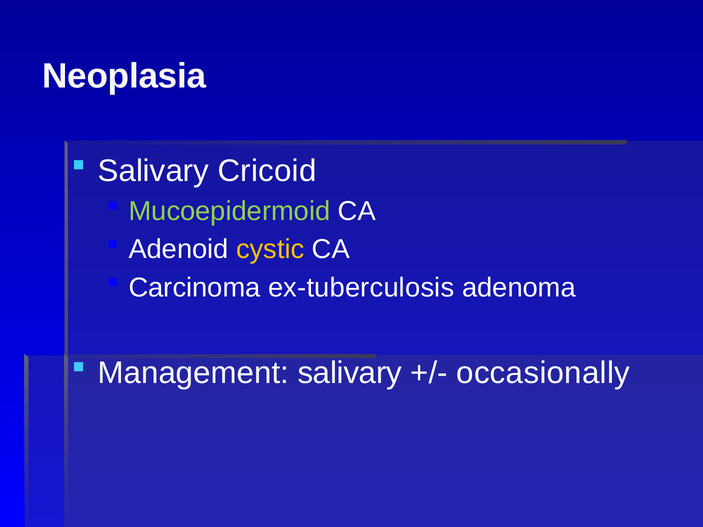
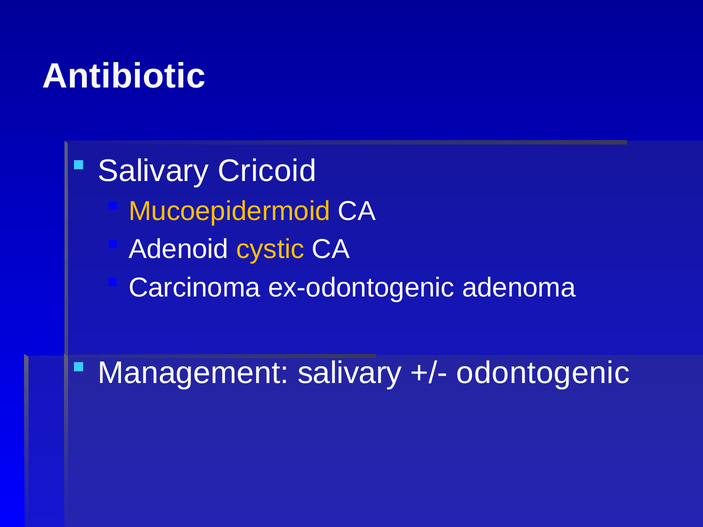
Neoplasia: Neoplasia -> Antibiotic (124, 76)
Mucoepidermoid colour: light green -> yellow (229, 211)
ex-tuberculosis: ex-tuberculosis -> ex-odontogenic (361, 288)
occasionally: occasionally -> odontogenic (543, 373)
